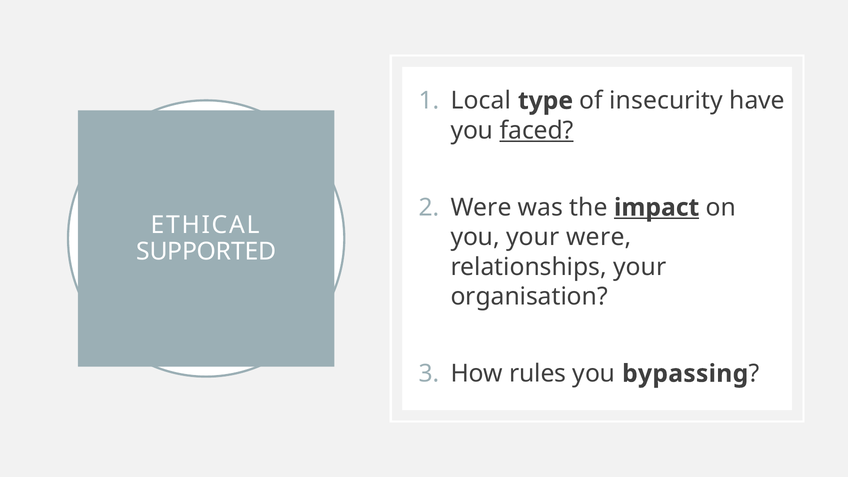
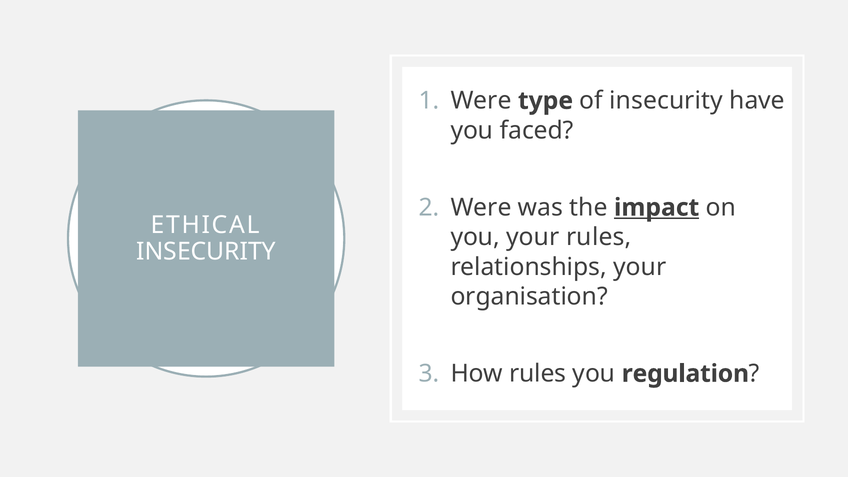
Local: Local -> Were (481, 101)
faced underline: present -> none (537, 130)
your were: were -> rules (599, 237)
SUPPORTED: SUPPORTED -> INSECURITY (206, 252)
bypassing: bypassing -> regulation (685, 374)
